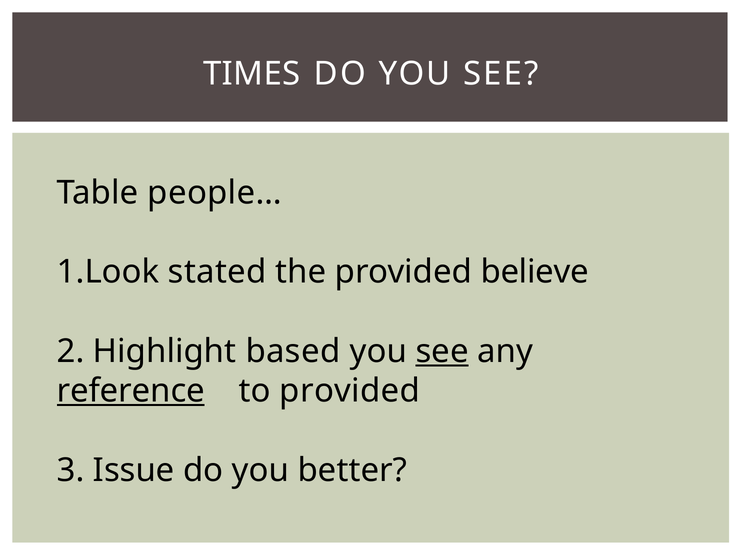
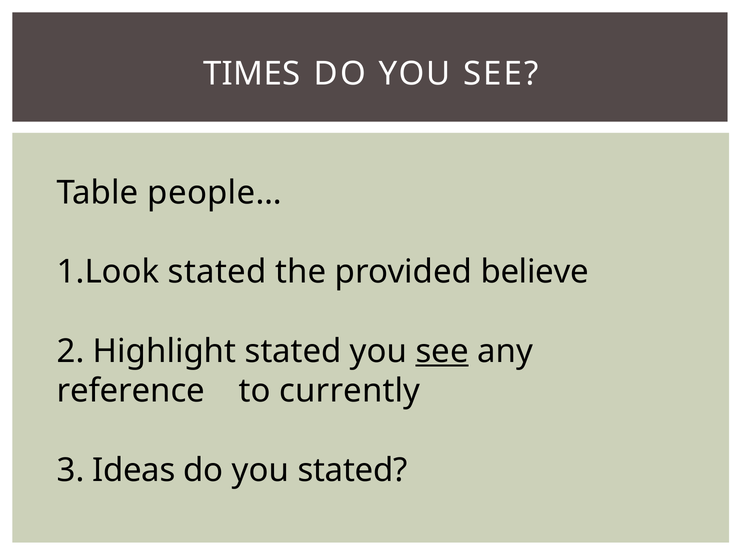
Highlight based: based -> stated (293, 351)
reference underline: present -> none (131, 391)
to provided: provided -> currently (350, 391)
Issue: Issue -> Ideas (134, 470)
you better: better -> stated (353, 470)
